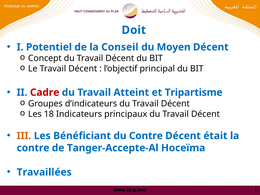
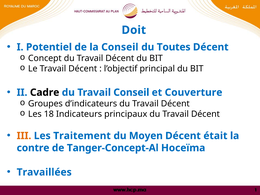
Moyen: Moyen -> Toutes (174, 47)
Cadre colour: red -> black (45, 92)
Travail Atteint: Atteint -> Conseil (131, 92)
Tripartisme: Tripartisme -> Couverture (194, 92)
Bénéficiant: Bénéficiant -> Traitement (82, 136)
du Contre: Contre -> Moyen (146, 136)
Tanger-Accepte-Al: Tanger-Accepte-Al -> Tanger-Concept-Al (113, 148)
